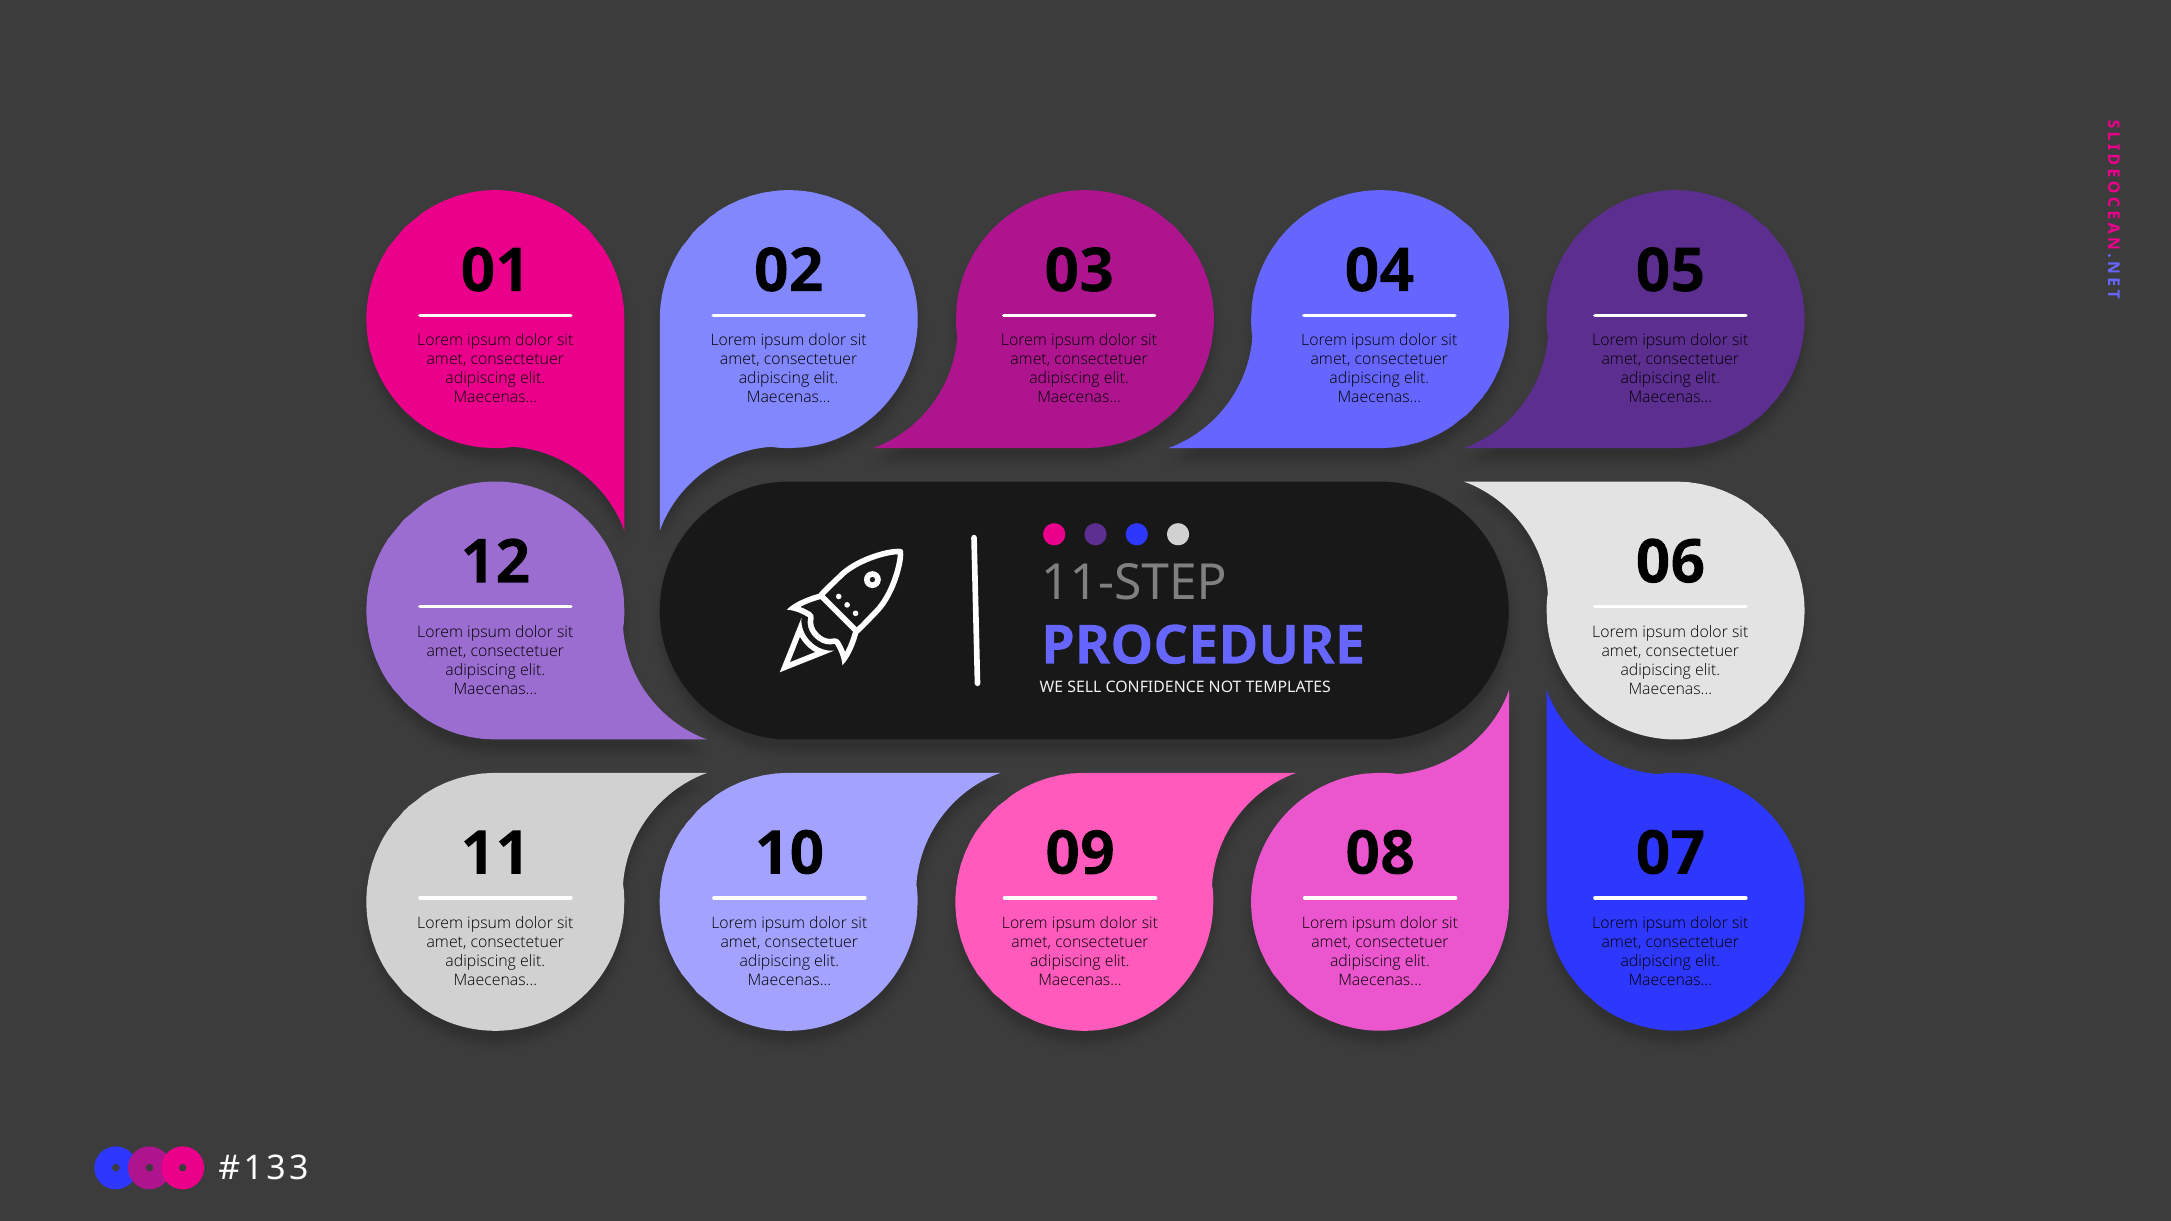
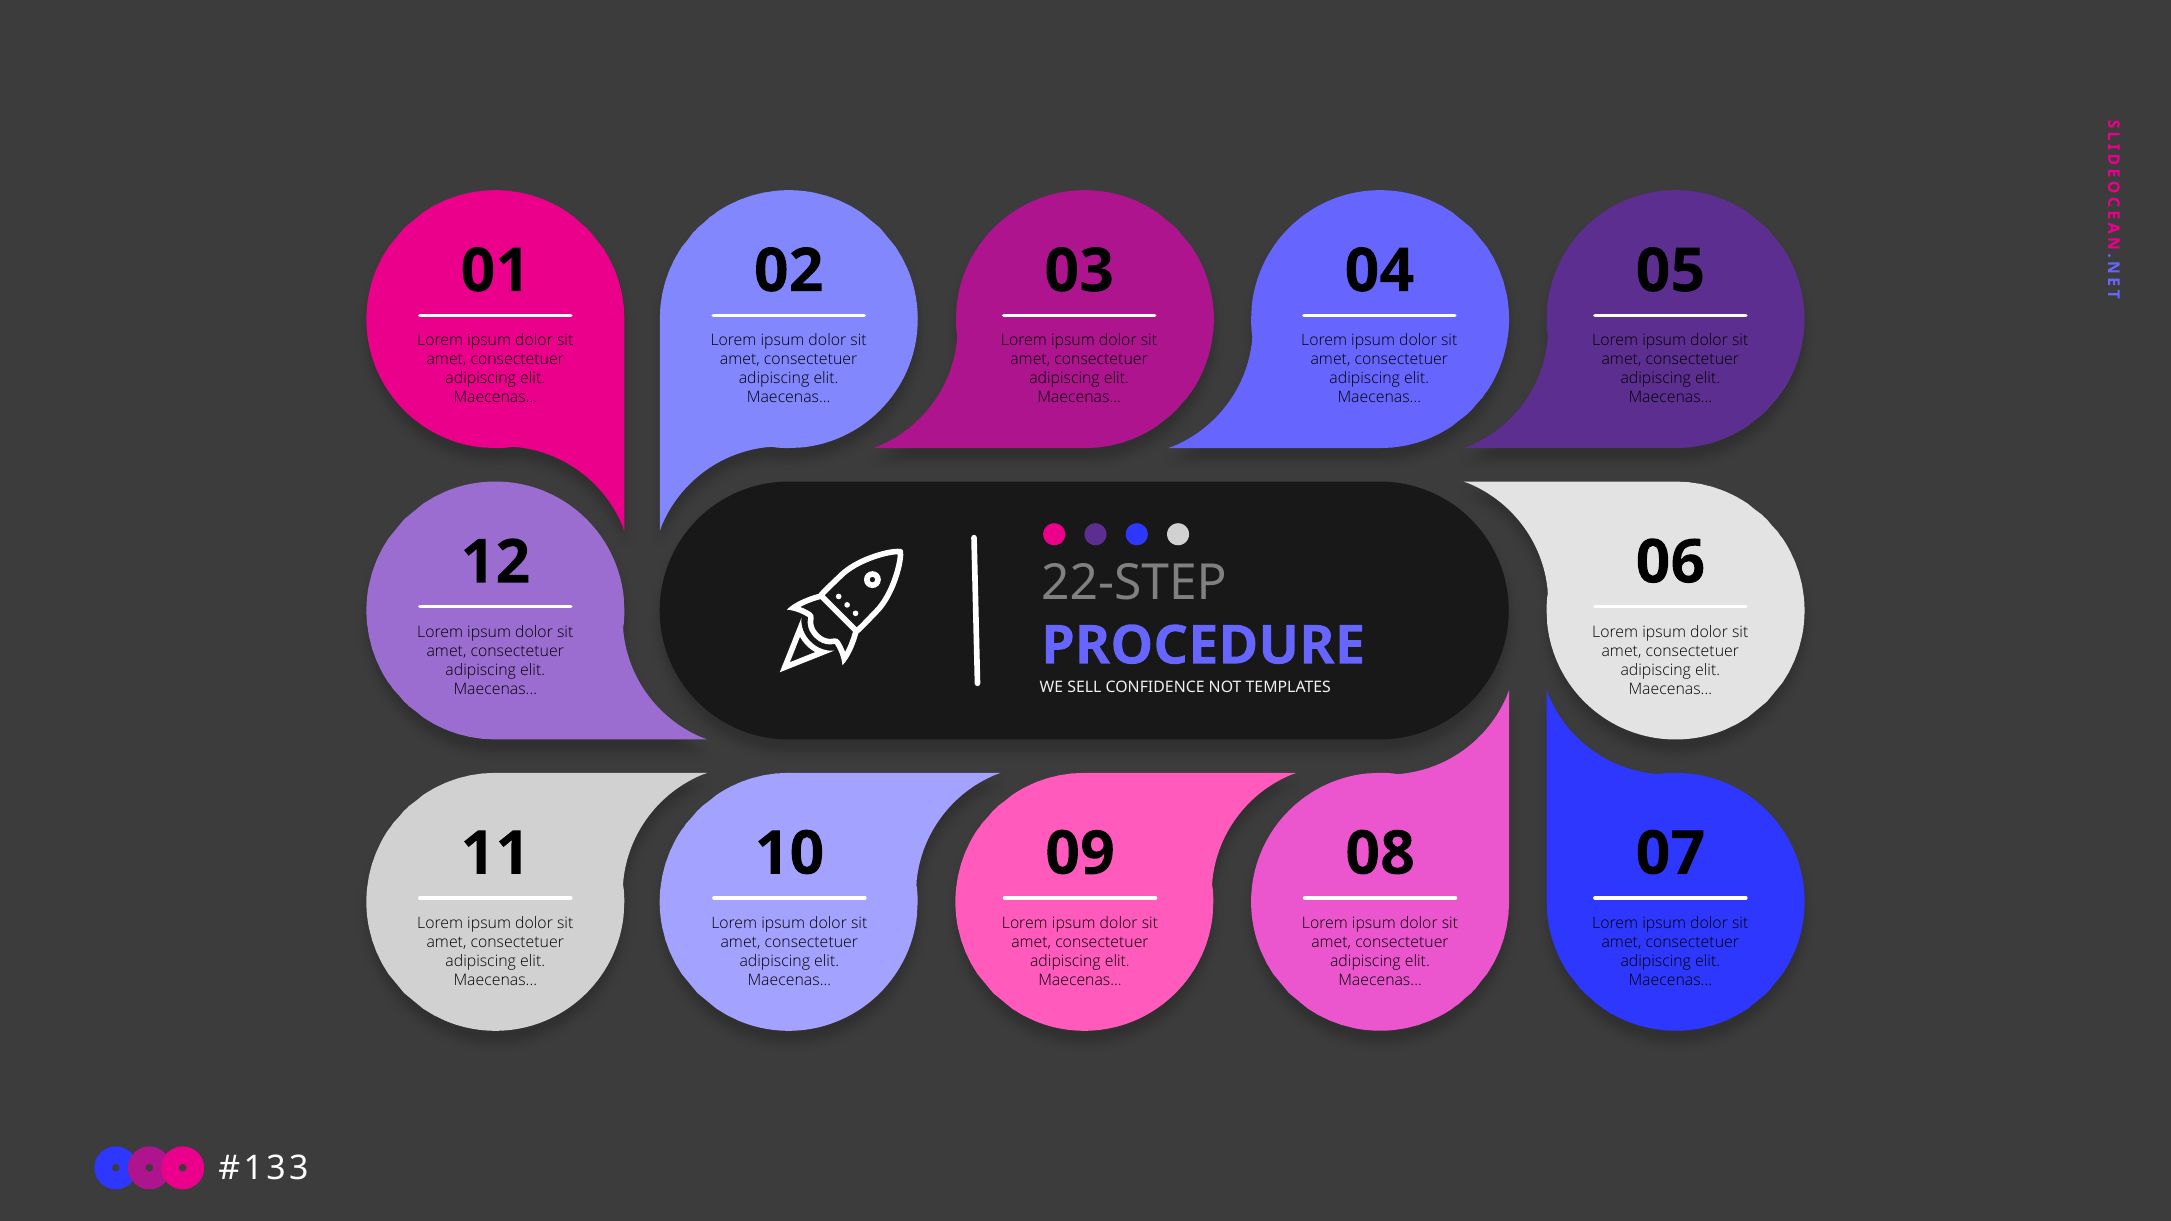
11-STEP: 11-STEP -> 22-STEP (1134, 583)
